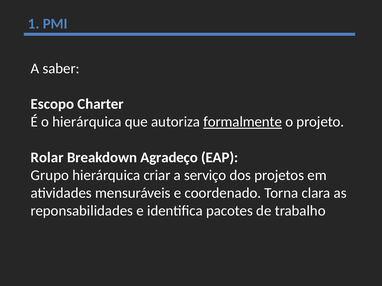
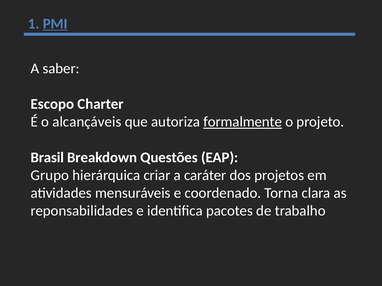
PMI underline: none -> present (55, 24)
o hierárquica: hierárquica -> alcançáveis (87, 122)
Rolar: Rolar -> Brasil (47, 158)
Agradeço: Agradeço -> Questões (169, 158)
serviço: serviço -> caráter (205, 176)
